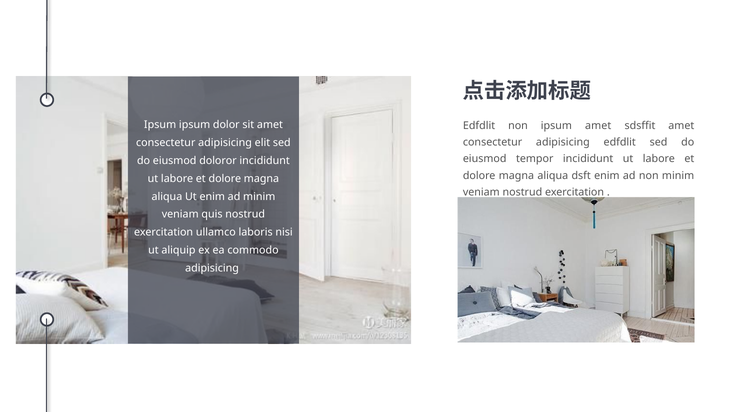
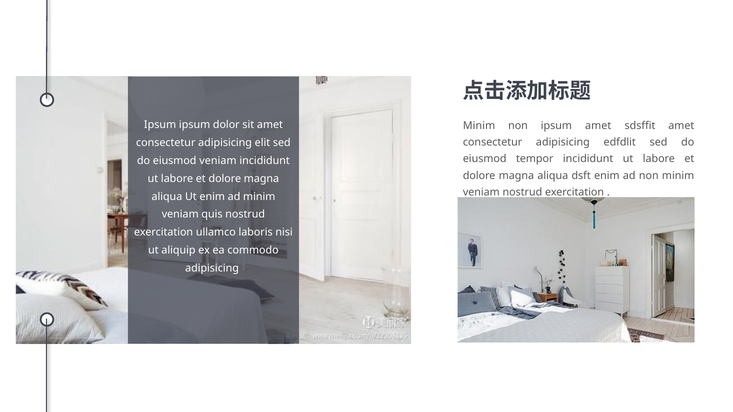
Edfdlit: Edfdlit -> Minim (479, 126)
eiusmod doloror: doloror -> veniam (218, 161)
